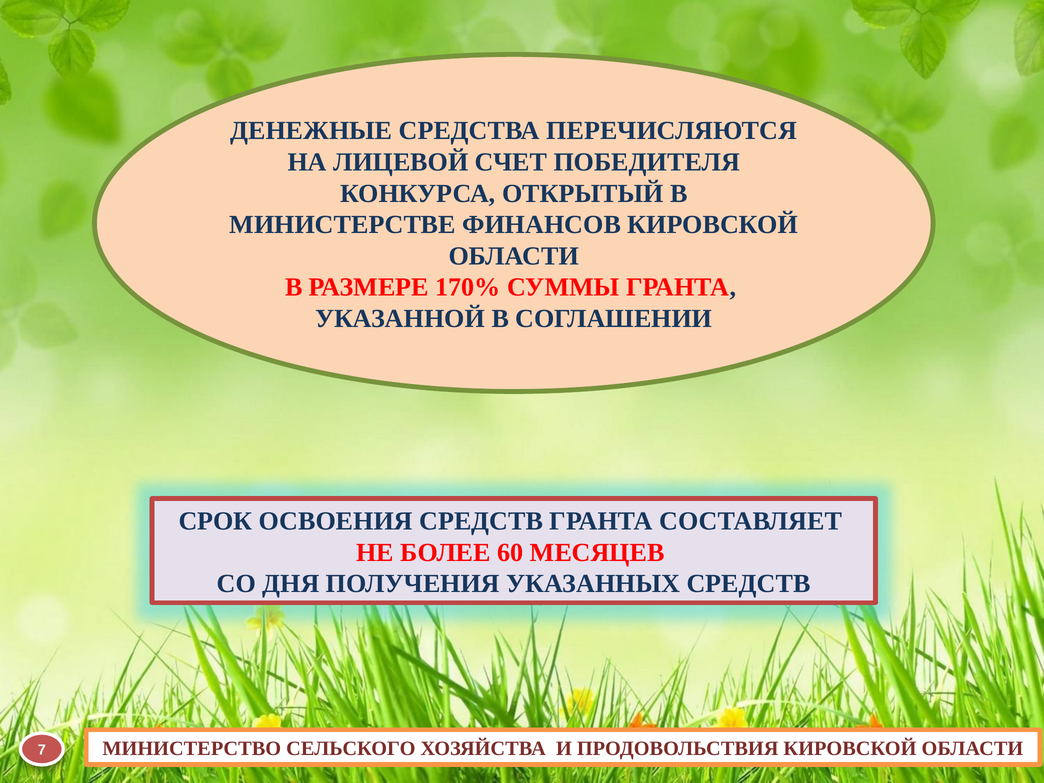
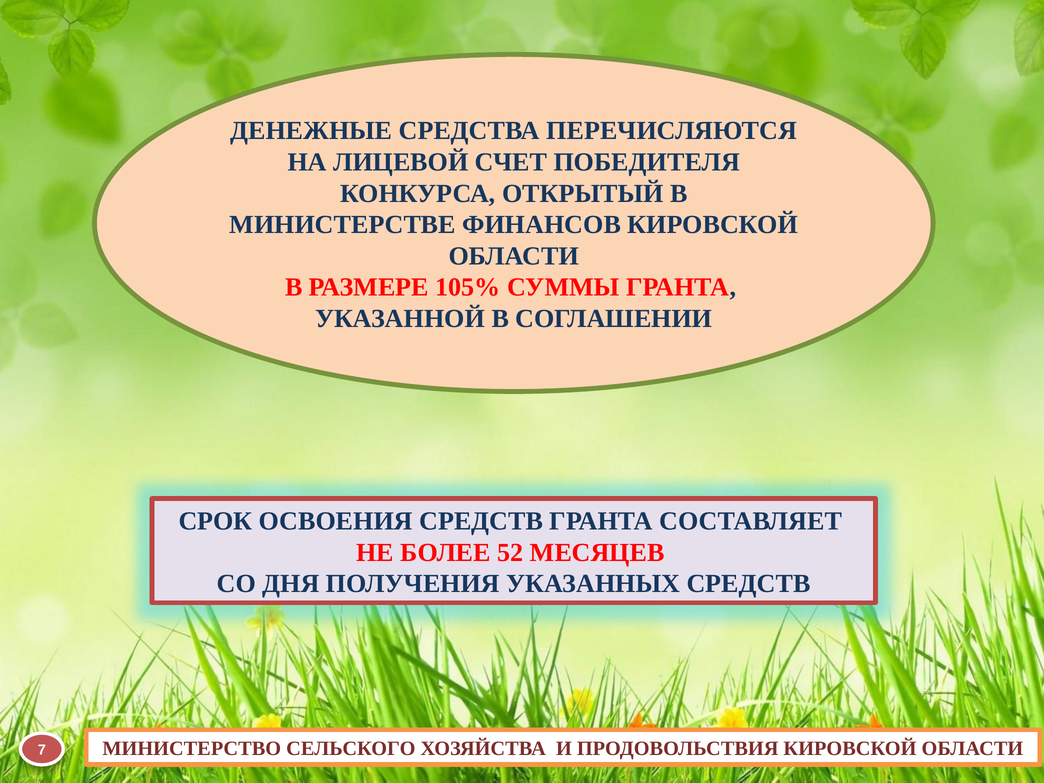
170%: 170% -> 105% (468, 287)
60: 60 -> 52 (510, 553)
